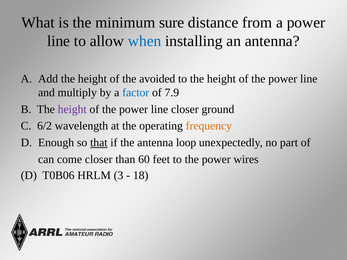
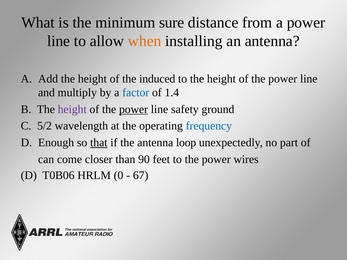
when colour: blue -> orange (145, 41)
avoided: avoided -> induced (157, 79)
7.9: 7.9 -> 1.4 (172, 93)
power underline: none -> present (134, 109)
line closer: closer -> safety (185, 109)
6/2: 6/2 -> 5/2 (45, 126)
frequency colour: orange -> blue (209, 126)
60: 60 -> 90 (144, 159)
3: 3 -> 0 (119, 176)
18: 18 -> 67 (141, 176)
